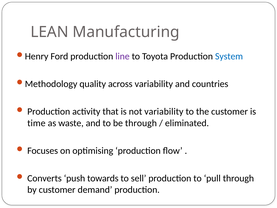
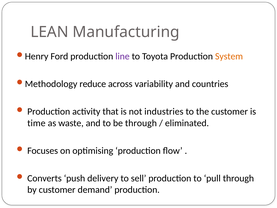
System colour: blue -> orange (229, 56)
quality: quality -> reduce (93, 84)
not variability: variability -> industries (164, 111)
towards: towards -> delivery (103, 178)
